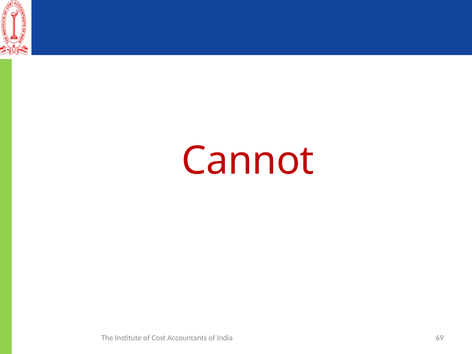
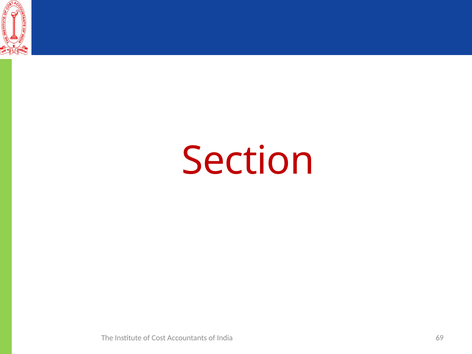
Cannot: Cannot -> Section (248, 161)
